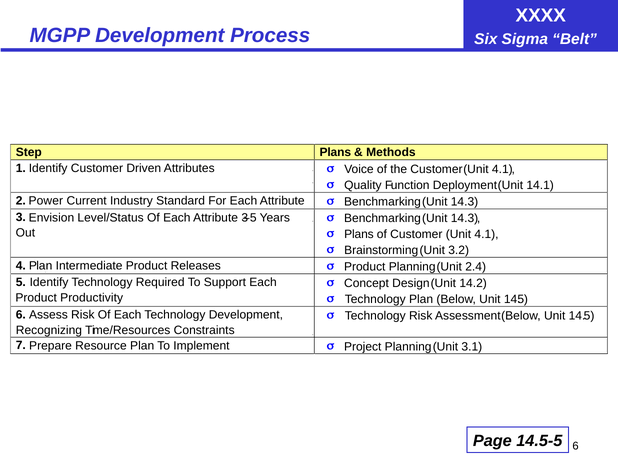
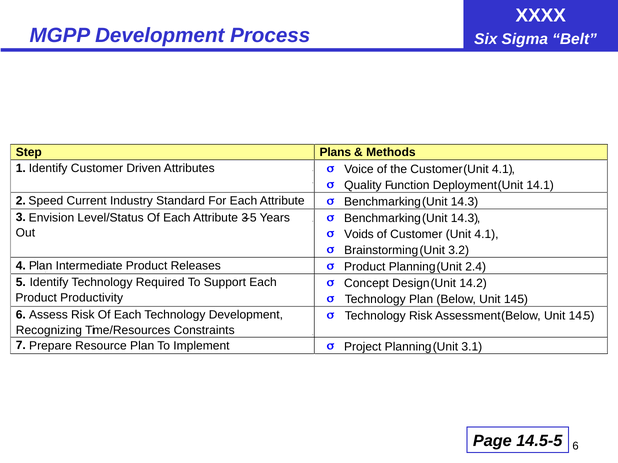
Power: Power -> Speed (46, 201)
Plans: Plans -> Voids (359, 235)
